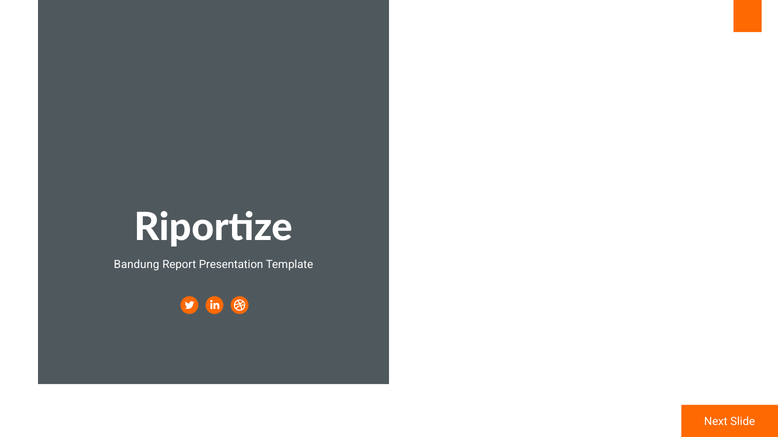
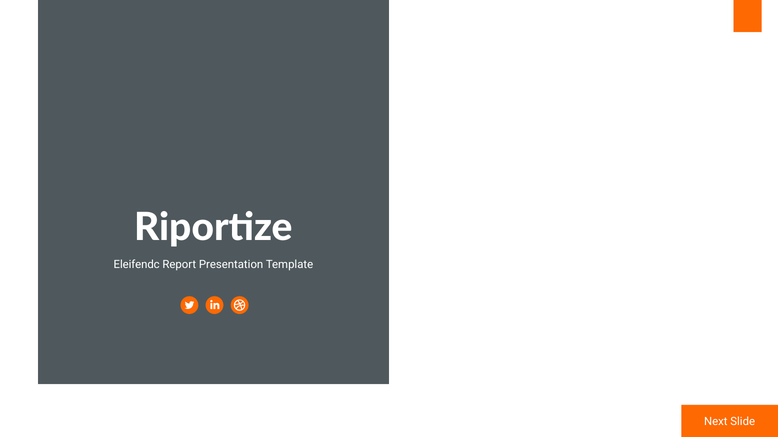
Bandung: Bandung -> Eleifendc (137, 265)
